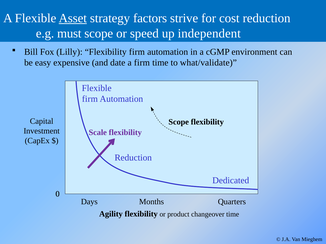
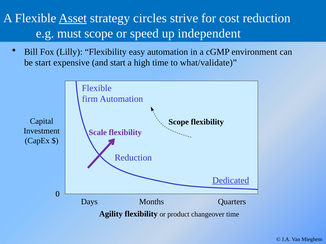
factors: factors -> circles (150, 18)
Flexibility firm: firm -> easy (137, 52)
be easy: easy -> start (43, 63)
and date: date -> start (118, 63)
a firm: firm -> high (142, 63)
Dedicated underline: none -> present (231, 181)
